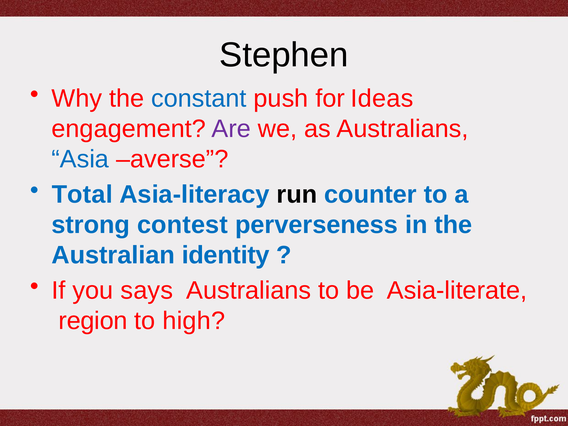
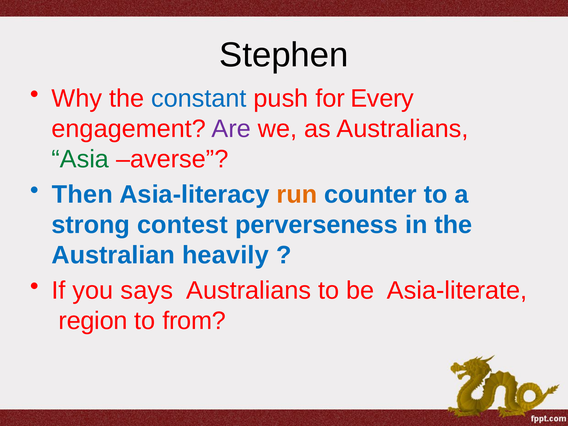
Ideas: Ideas -> Every (382, 99)
Asia colour: blue -> green (80, 159)
Total: Total -> Then (82, 195)
run colour: black -> orange (297, 195)
identity: identity -> heavily (225, 255)
high: high -> from (194, 321)
